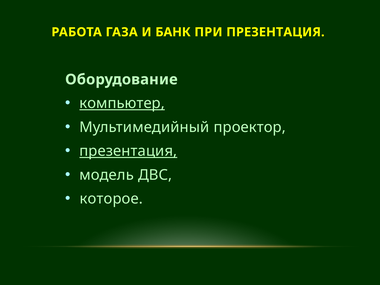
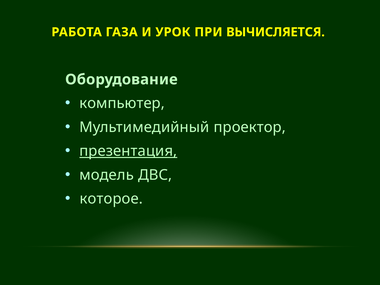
БАНК: БАНК -> УРОК (173, 32)
ПРИ ПРЕЗЕНТАЦИЯ: ПРЕЗЕНТАЦИЯ -> ВЫЧИСЛЯЕТСЯ (276, 32)
компьютер underline: present -> none (122, 103)
